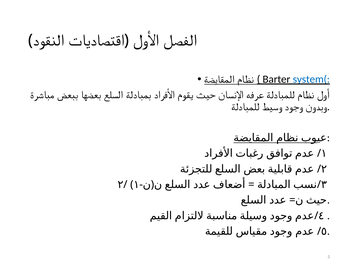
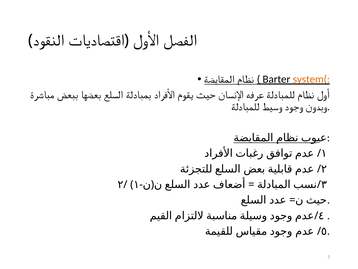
system( colour: blue -> orange (311, 79)
